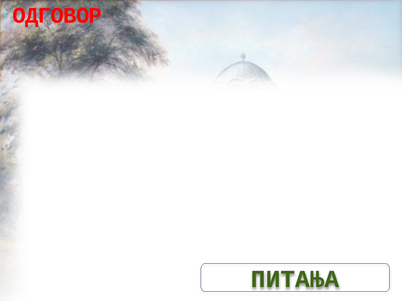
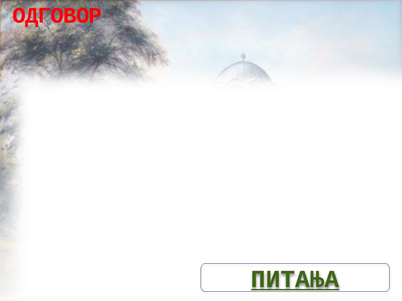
ПИТАЊА underline: none -> present (295, 280)
